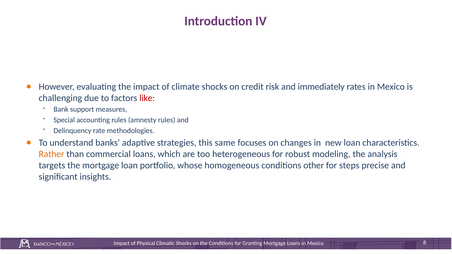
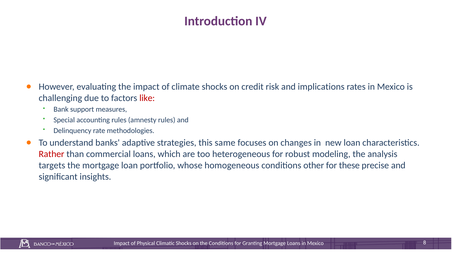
immediately: immediately -> implications (321, 87)
Rather colour: orange -> red (52, 154)
steps: steps -> these (349, 166)
